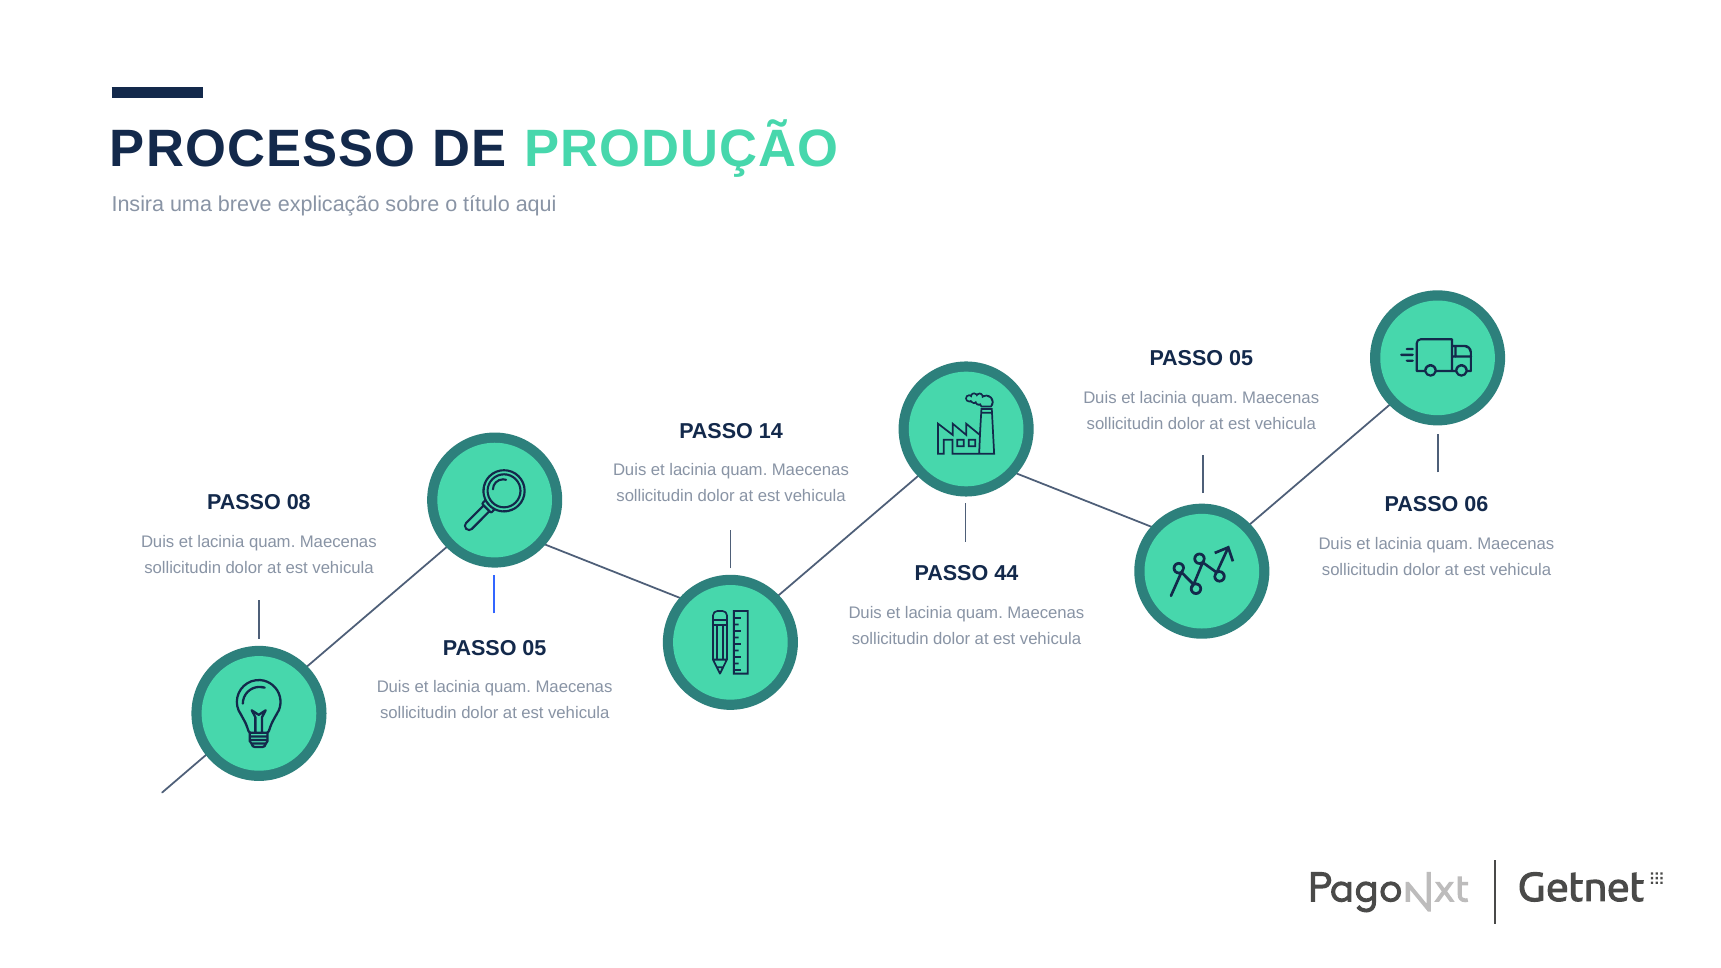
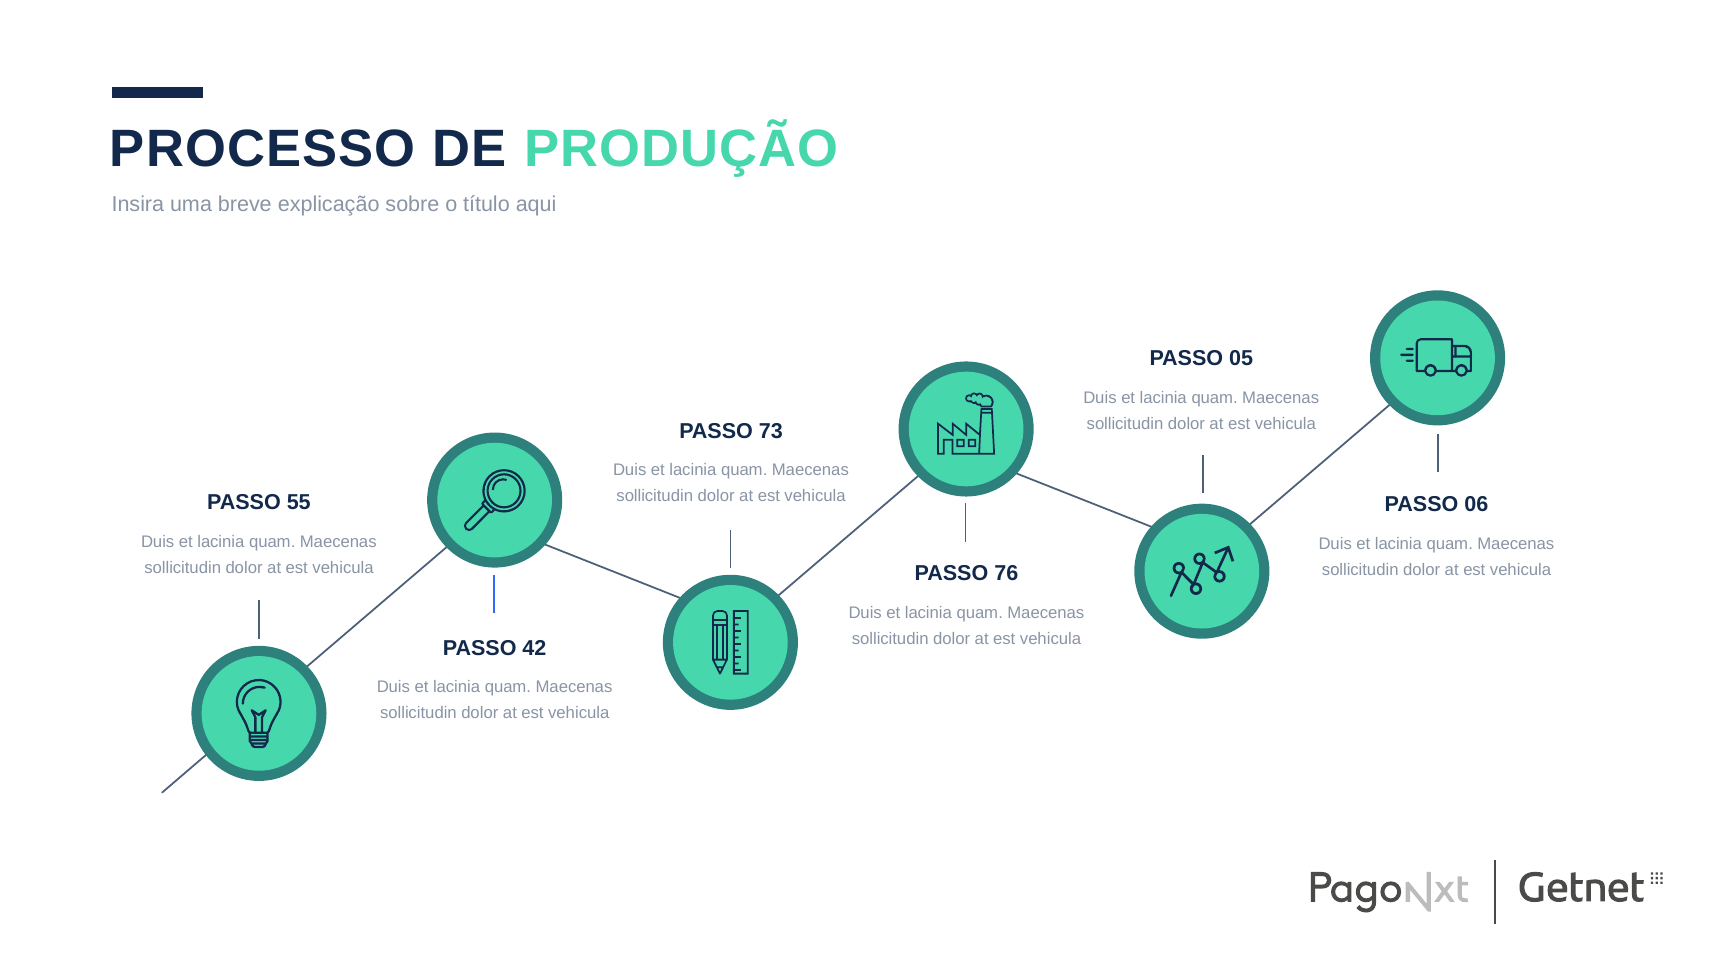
14: 14 -> 73 (771, 431)
08: 08 -> 55 (299, 503)
44: 44 -> 76 (1006, 574)
05: 05 -> 42 (534, 648)
